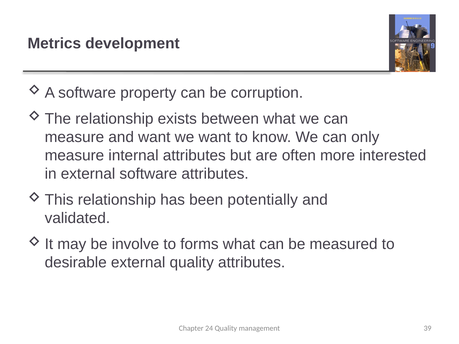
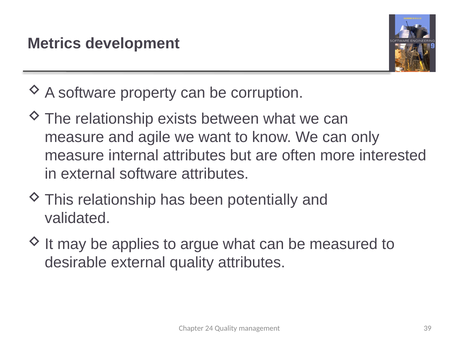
and want: want -> agile (154, 137)
involve: involve -> applies (136, 244)
forms: forms -> argue (200, 244)
